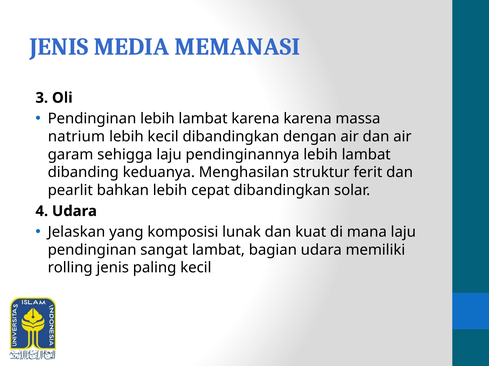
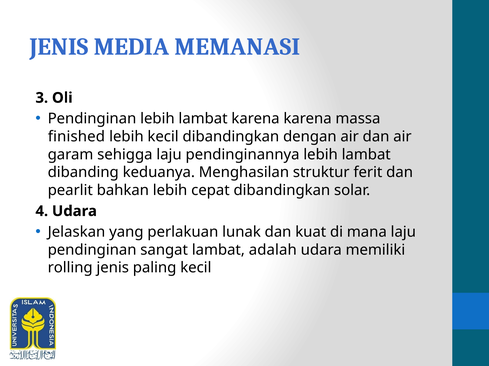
natrium: natrium -> finished (76, 137)
komposisi: komposisi -> perlakuan (183, 232)
bagian: bagian -> adalah (273, 250)
